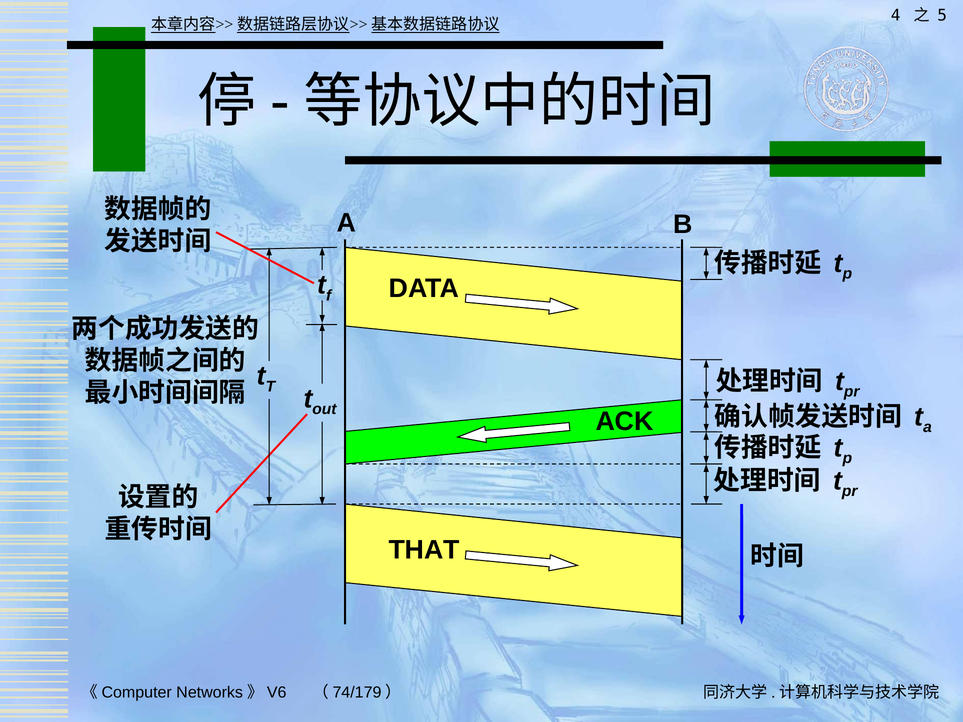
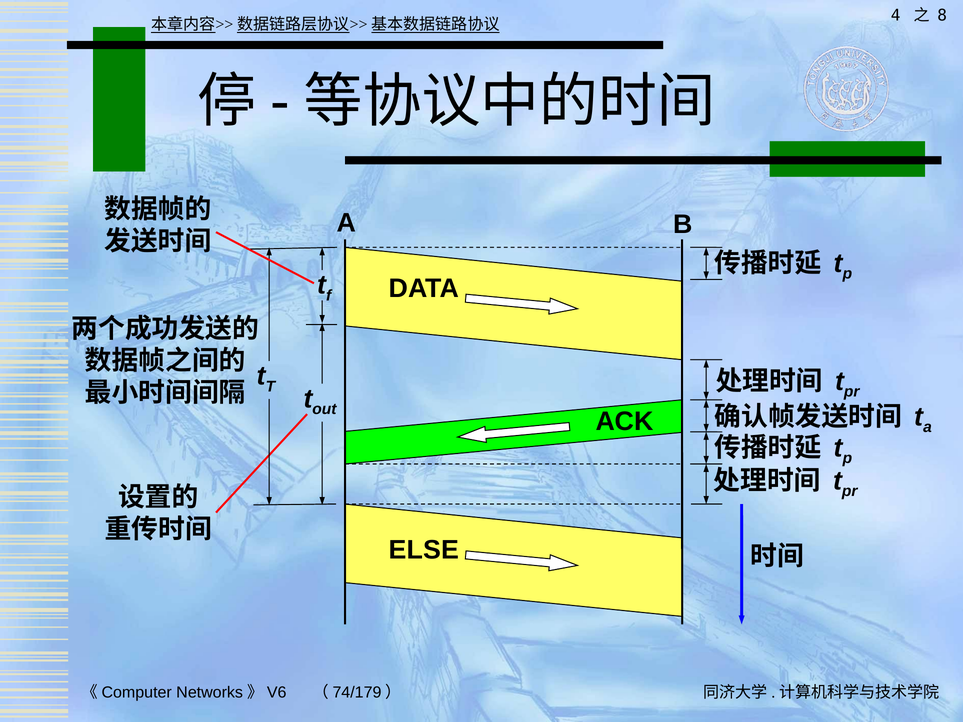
5: 5 -> 8 (942, 16)
THAT: THAT -> ELSE (424, 550)
